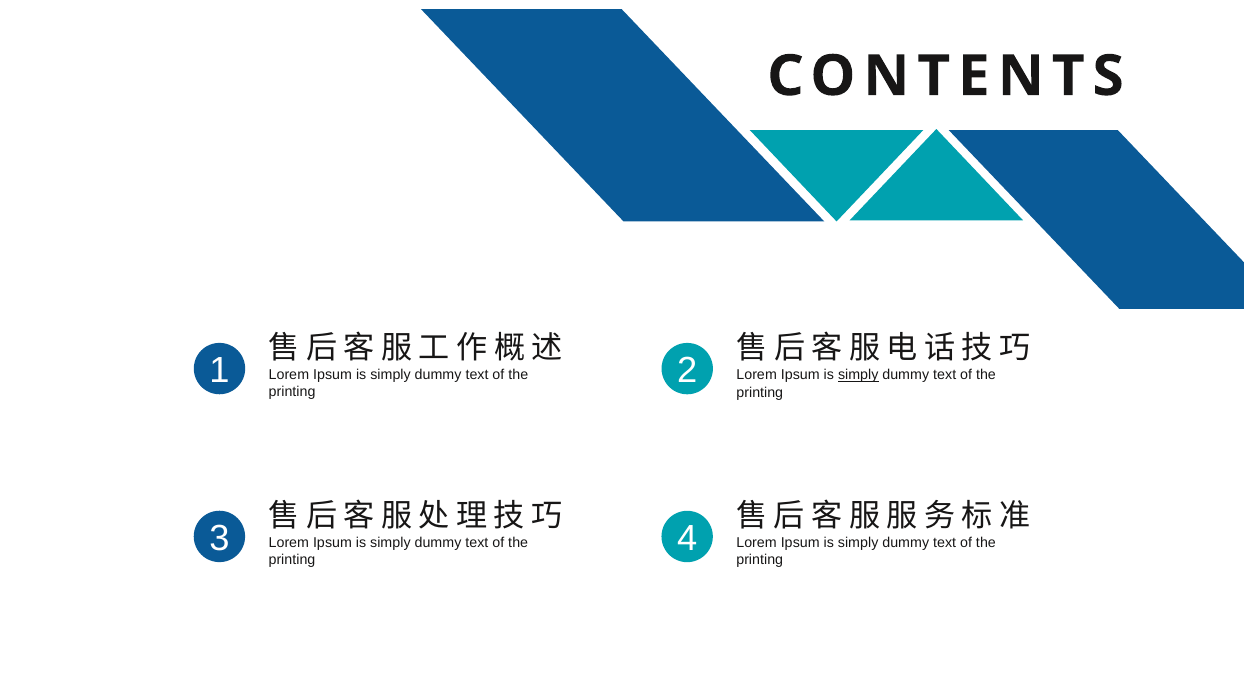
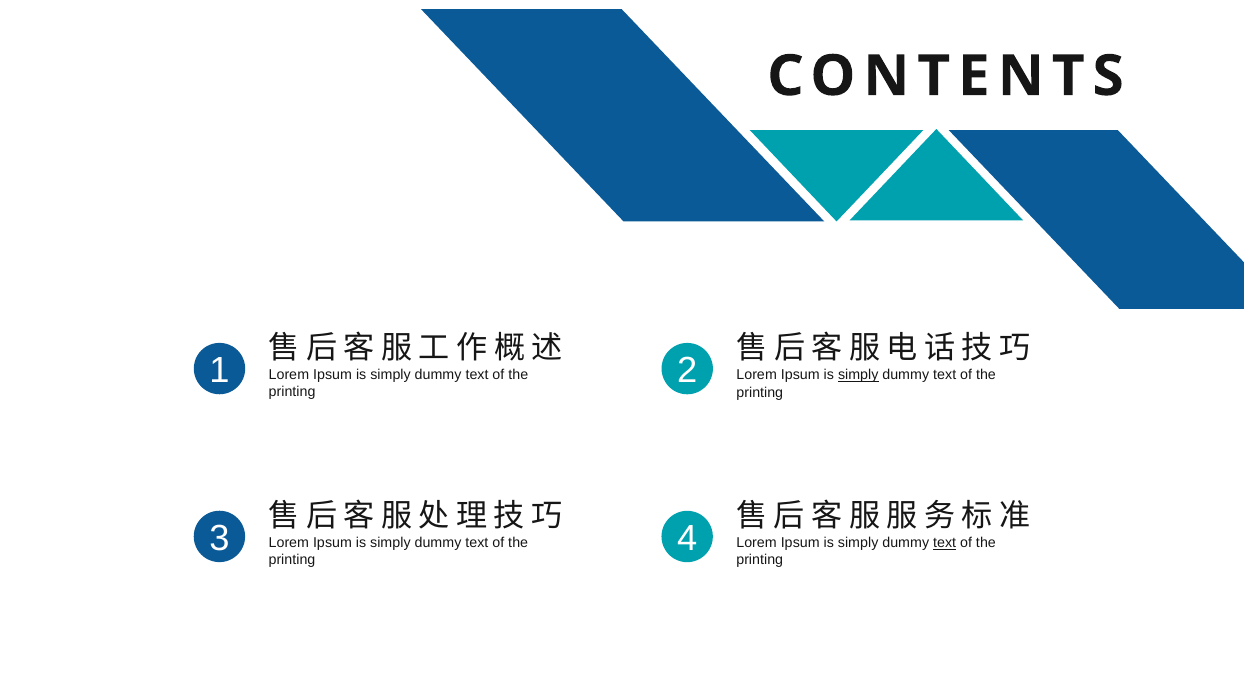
text underline: none -> present (945, 543)
